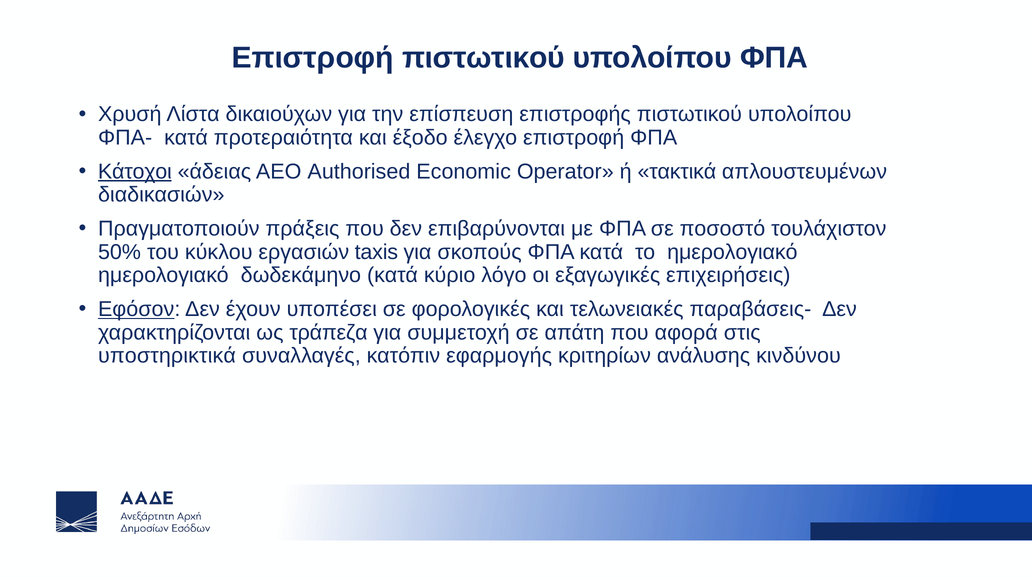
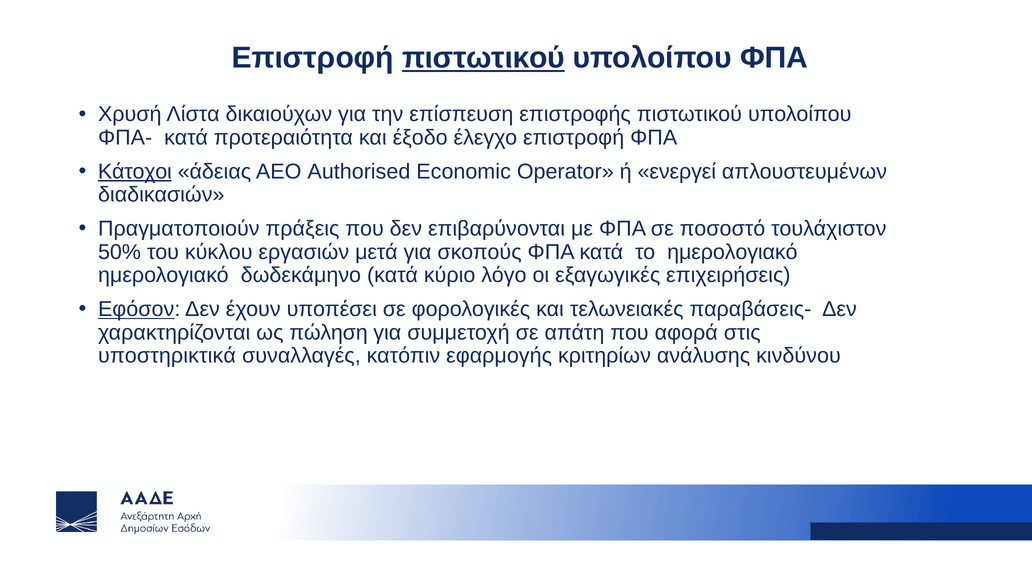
πιστωτικού underline: none -> present (483, 58)
τακτικά: τακτικά -> ενεργεί (677, 172)
taxis: taxis -> μετά (376, 252)
τράπεζα: τράπεζα -> πώληση (329, 333)
